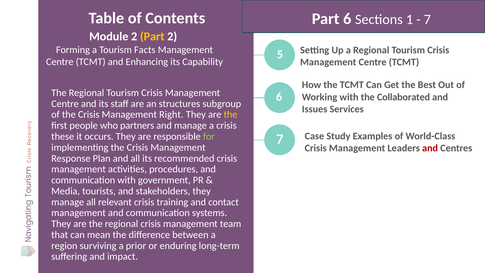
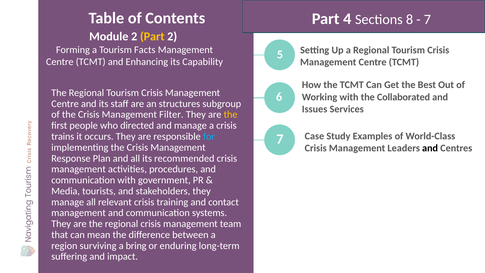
Part 6: 6 -> 4 (347, 19)
1: 1 -> 8 (410, 20)
Right: Right -> Filter (171, 115)
partners: partners -> directed (137, 125)
these: these -> trains (63, 136)
for colour: light green -> light blue (209, 136)
and colour: red -> black (430, 148)
prior: prior -> bring (136, 246)
